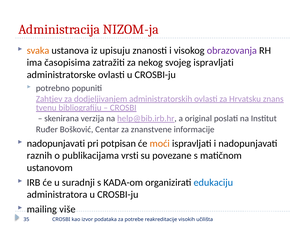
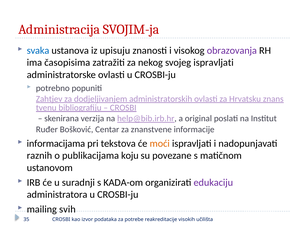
NIZOM-ja: NIZOM-ja -> SVOJIM-ja (131, 29)
svaka colour: orange -> blue (38, 51)
nadopunjavati: nadopunjavati -> informacijama (56, 144)
potpisan: potpisan -> tekstova (118, 144)
vrsti: vrsti -> koju (130, 156)
edukaciju colour: blue -> purple (213, 183)
više: više -> svih (67, 210)
